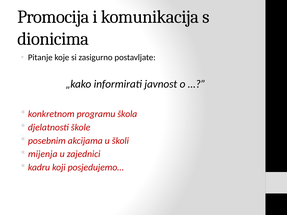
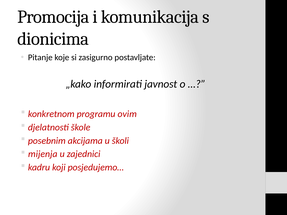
škola: škola -> ovim (127, 114)
